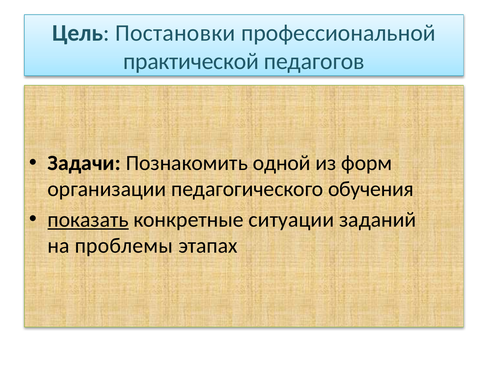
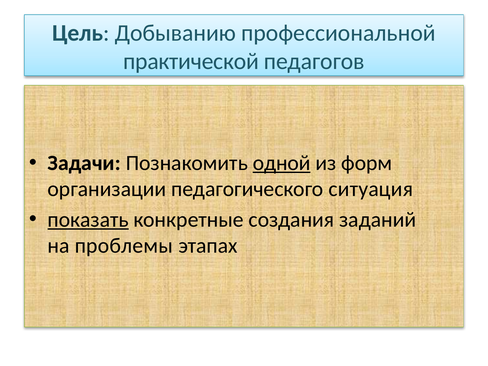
Постановки: Постановки -> Добыванию (175, 33)
одной underline: none -> present (282, 163)
обучения: обучения -> ситуация (371, 189)
ситуации: ситуации -> создания (291, 220)
